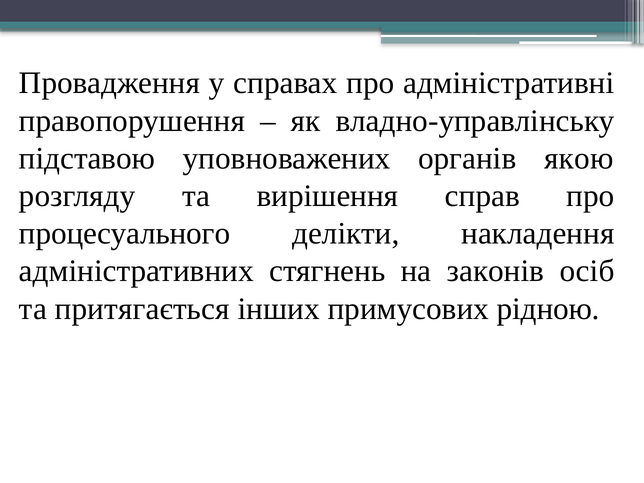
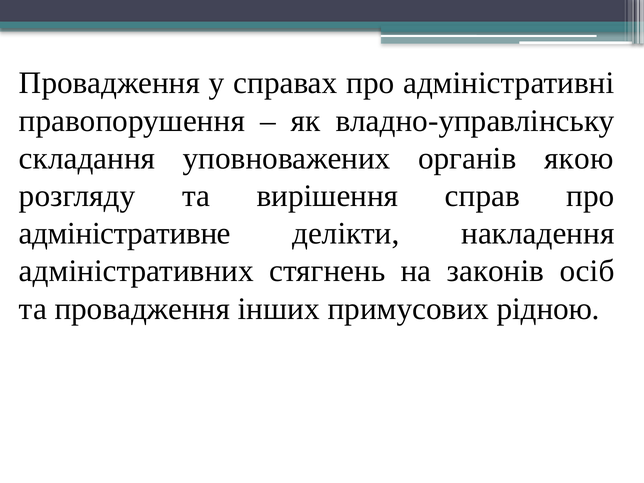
підставою: підставою -> складання (87, 158)
процесуального: процесуального -> адміністративне (125, 233)
та притягається: притягається -> провадження (142, 309)
